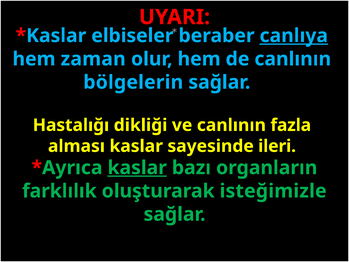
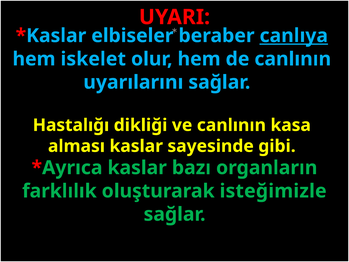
zaman: zaman -> iskelet (93, 59)
bölgelerin: bölgelerin -> uyarılarını (133, 82)
fazla: fazla -> kasa (291, 125)
ileri: ileri -> gibi (277, 146)
kaslar underline: present -> none (137, 168)
